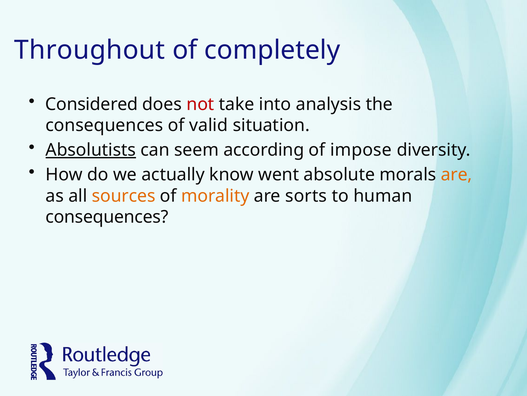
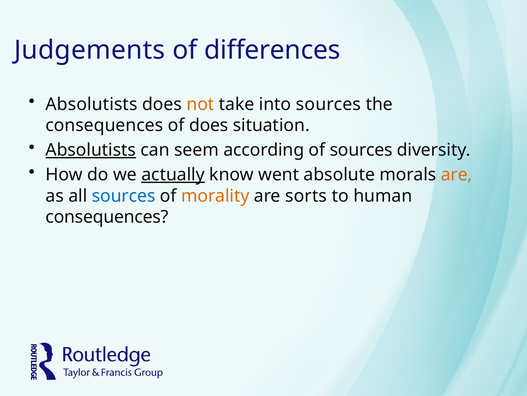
Throughout: Throughout -> Judgements (90, 50)
completely: completely -> differences (272, 50)
Considered: Considered -> Absolutists (92, 104)
not colour: red -> orange (200, 104)
into analysis: analysis -> sources (328, 104)
of valid: valid -> does (209, 125)
of impose: impose -> sources (361, 150)
actually underline: none -> present (173, 174)
sources colour: orange -> blue (124, 195)
